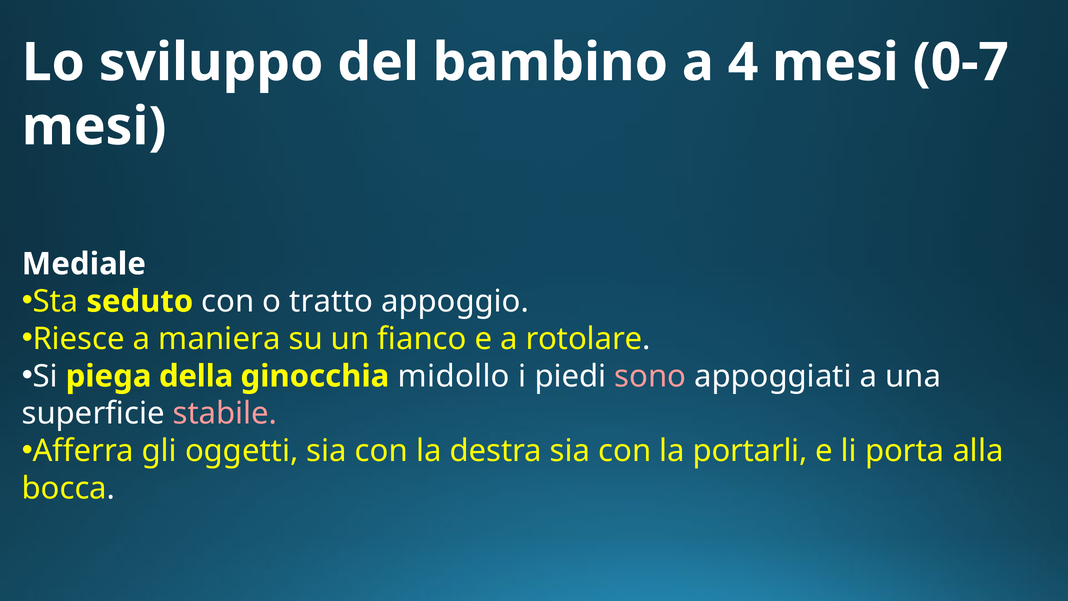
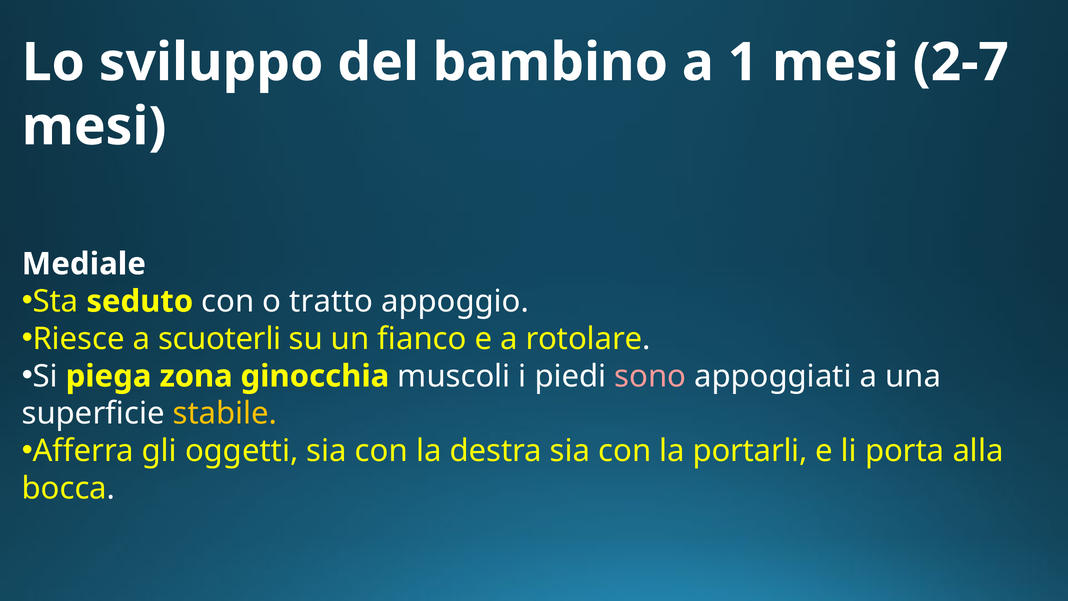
4: 4 -> 1 (743, 63)
0-7: 0-7 -> 2-7 (961, 63)
maniera: maniera -> scuoterli (220, 339)
della: della -> zona (196, 376)
midollo: midollo -> muscoli (454, 376)
stabile colour: pink -> yellow (225, 413)
